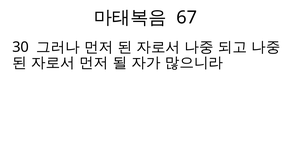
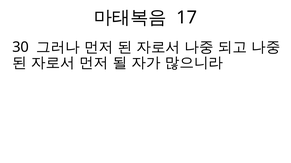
67: 67 -> 17 (187, 18)
